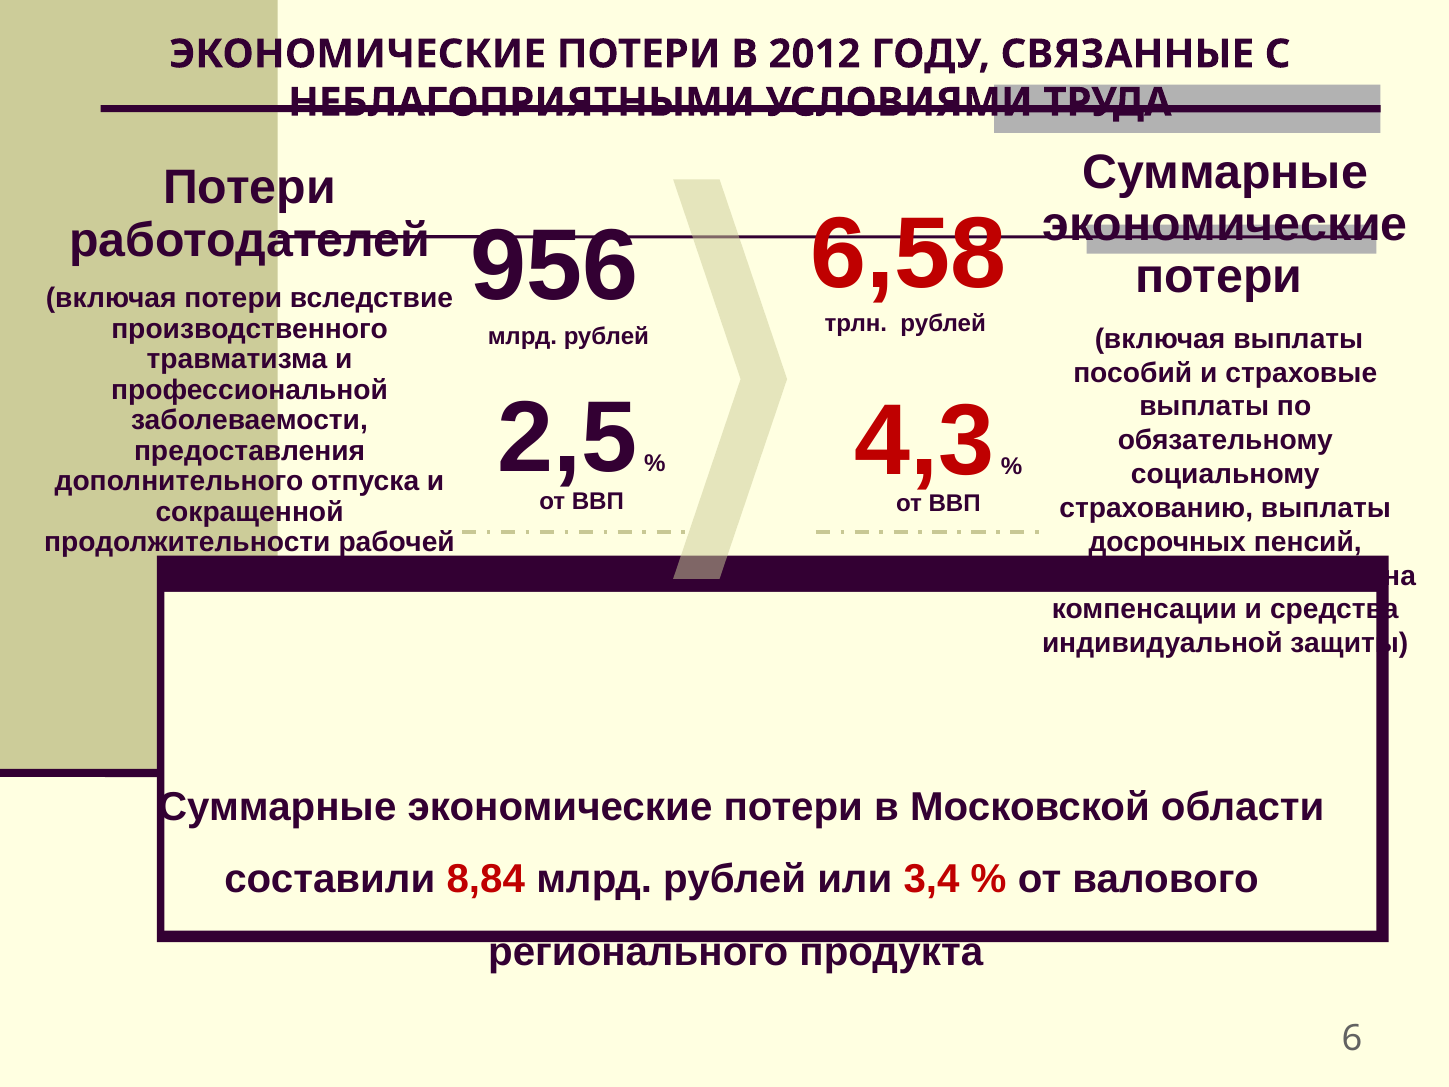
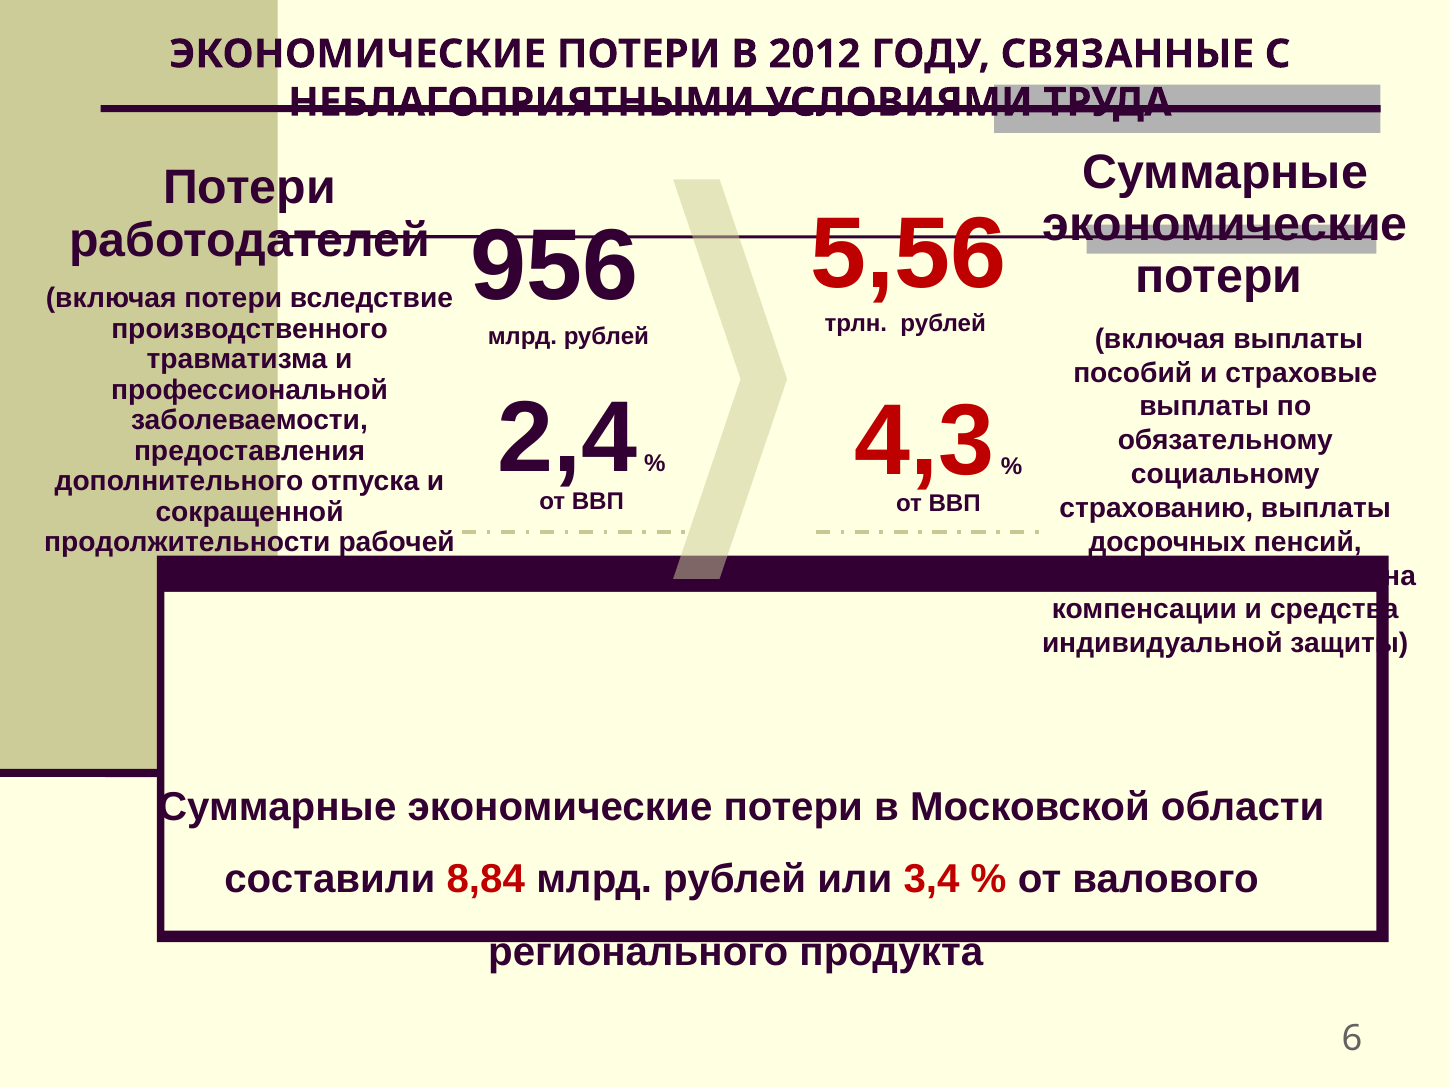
6,58: 6,58 -> 5,56 (909, 254)
2,5: 2,5 -> 2,4 (568, 438)
